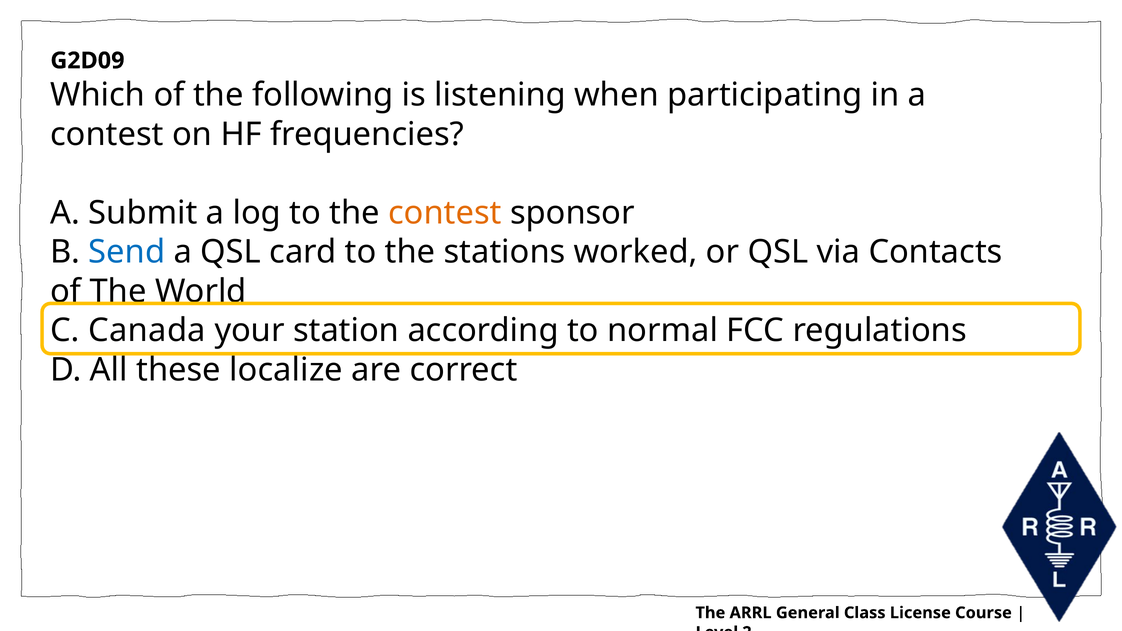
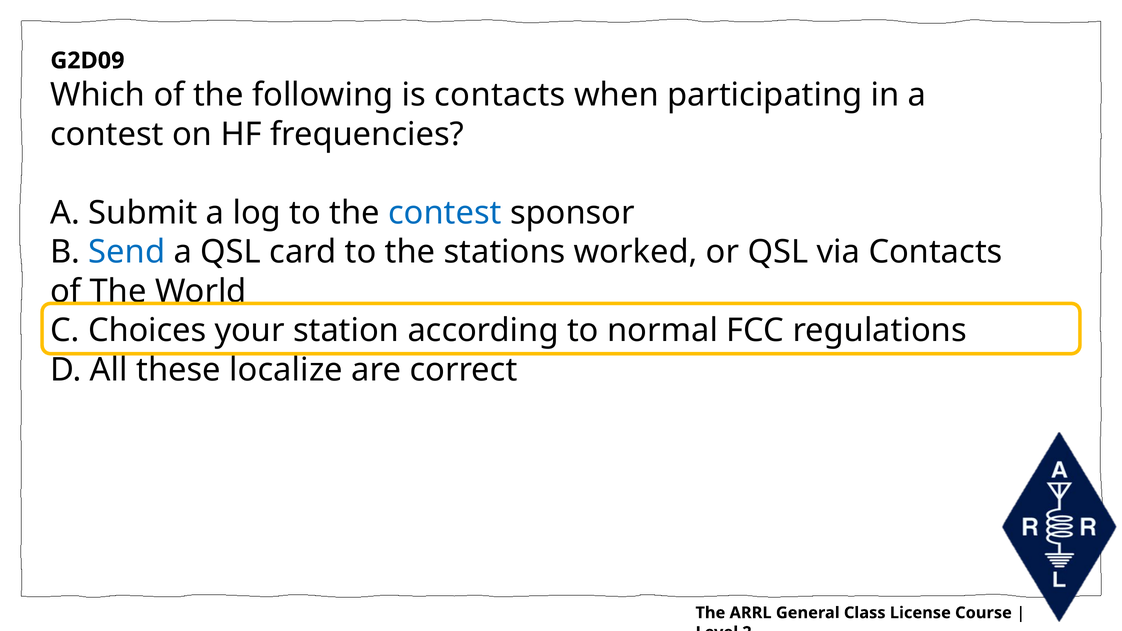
is listening: listening -> contacts (500, 95)
contest colour: orange -> blue (445, 213)
Canada: Canada -> Choices (147, 331)
